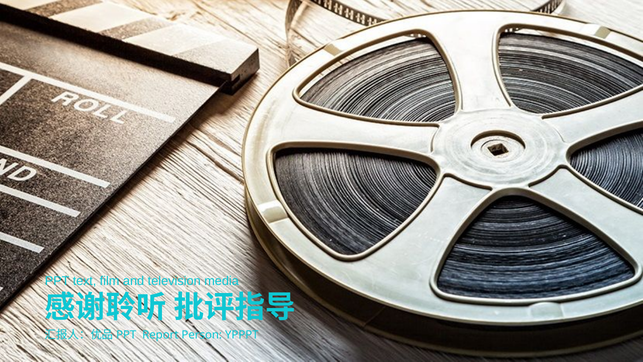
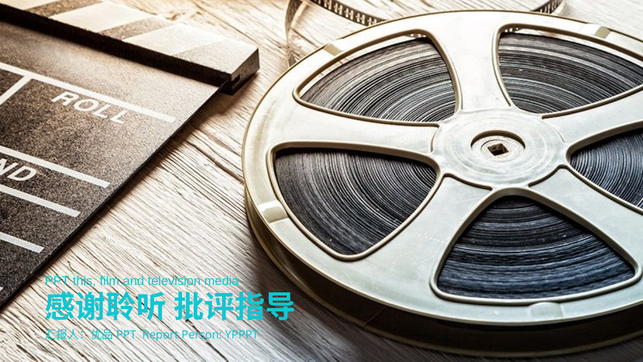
text: text -> this (84, 281)
